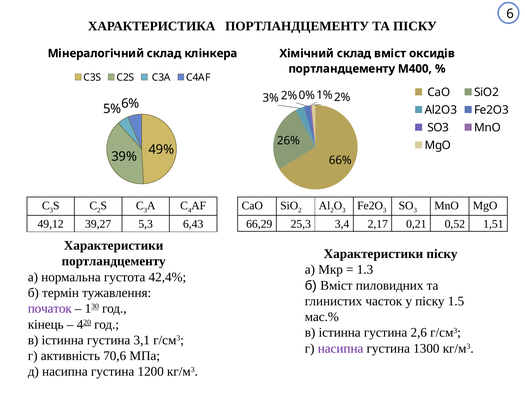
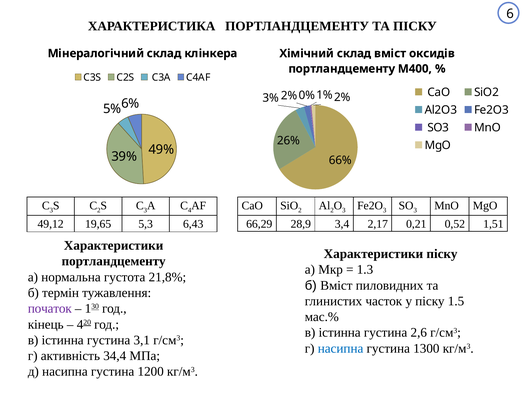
39,27: 39,27 -> 19,65 (98, 224)
25,3: 25,3 -> 28,9 (301, 224)
42,4%: 42,4% -> 21,8% (167, 277)
насипна colour: purple -> blue (341, 348)
70,6: 70,6 -> 34,4 (115, 356)
